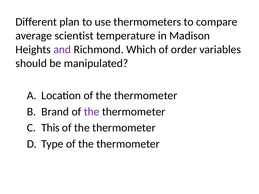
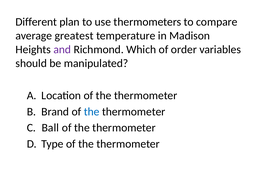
scientist: scientist -> greatest (74, 36)
the colour: purple -> blue (92, 112)
This: This -> Ball (50, 128)
